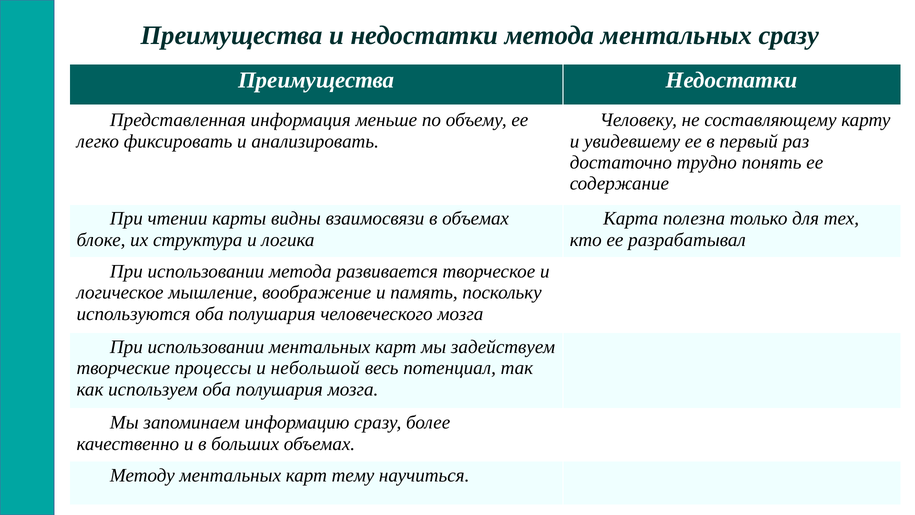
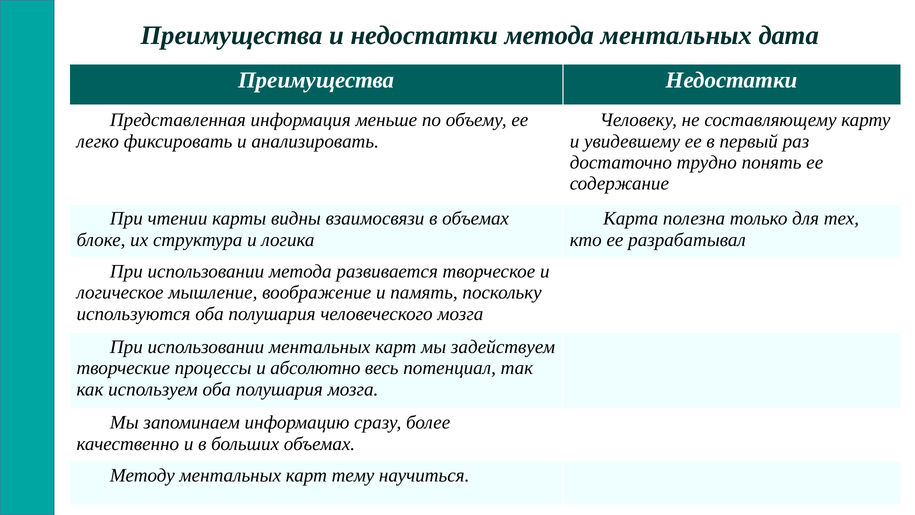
ментальных сразу: сразу -> дата (789, 35)
небольшой: небольшой -> абсолютно (315, 368)
